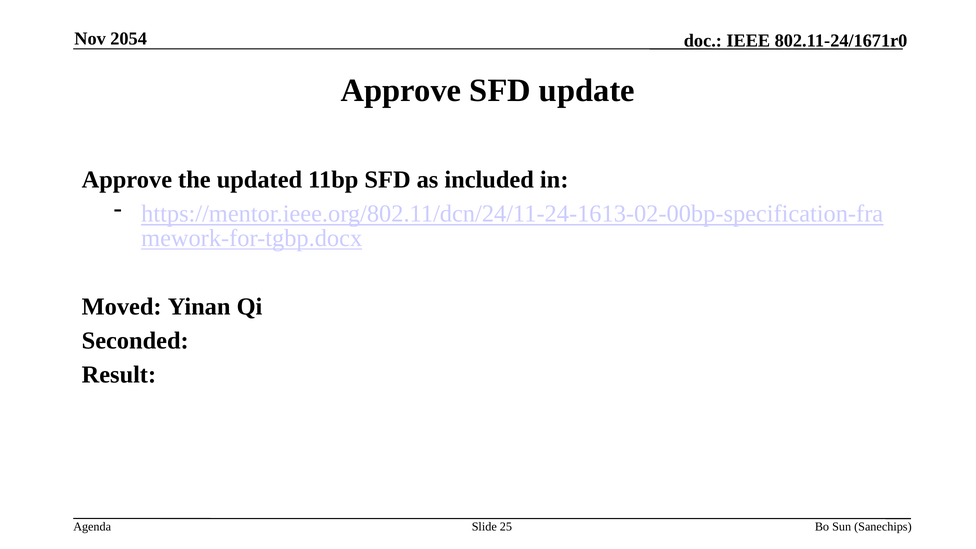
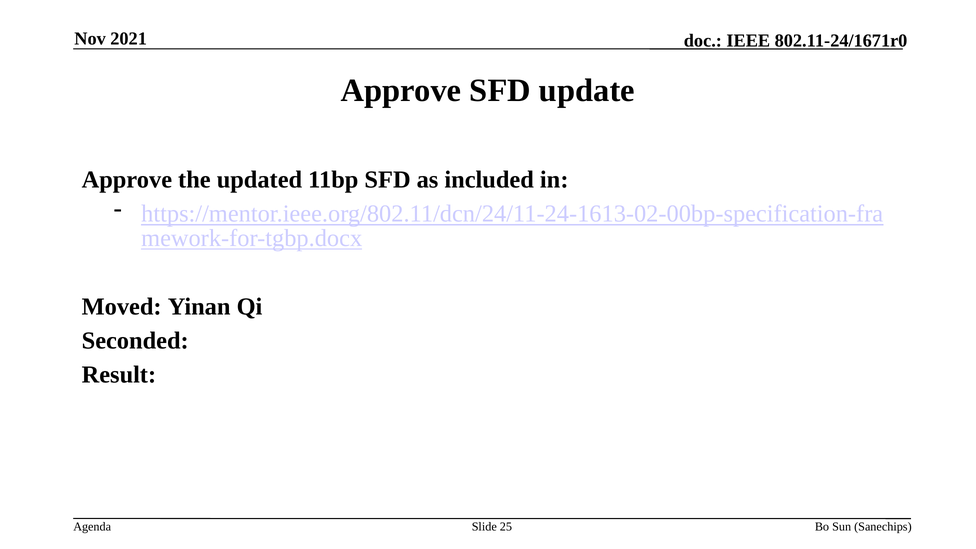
2054: 2054 -> 2021 (129, 39)
